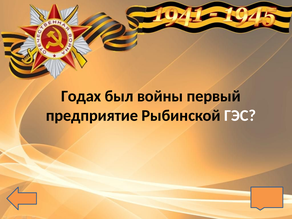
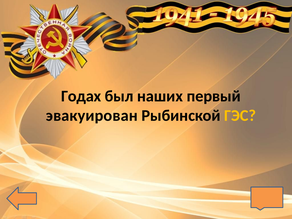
войны: войны -> наших (160, 96)
предприятие: предприятие -> эвакуирован (92, 116)
ГЭС colour: white -> yellow (240, 116)
